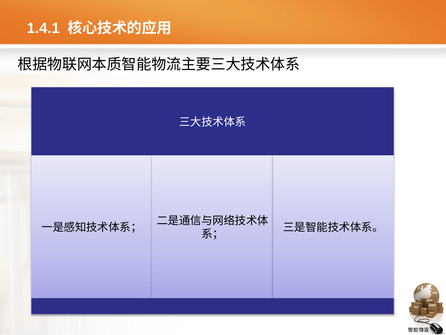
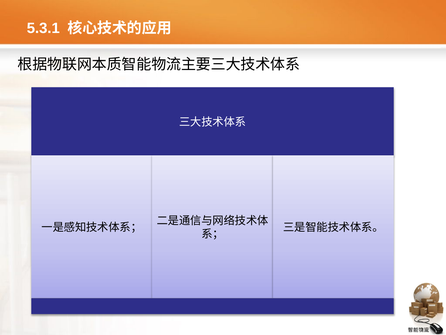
1.4.1: 1.4.1 -> 5.3.1 (43, 28)
